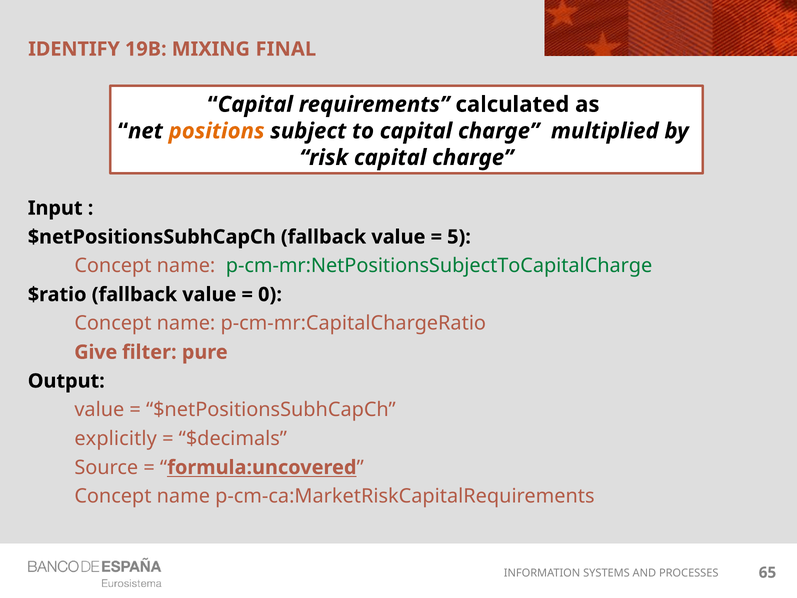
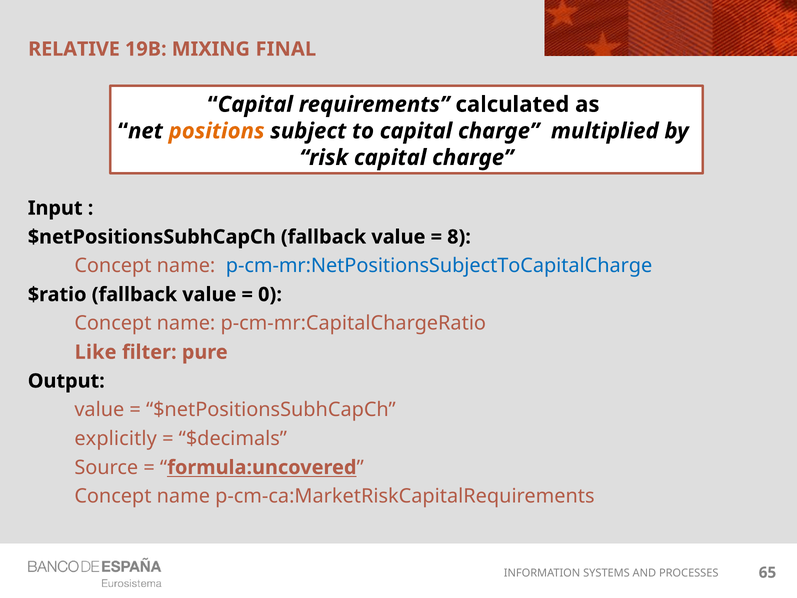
IDENTIFY: IDENTIFY -> RELATIVE (74, 49)
5: 5 -> 8 (459, 237)
p-cm-mr:NetPositionsSubjectToCapitalCharge colour: green -> blue (439, 266)
Give: Give -> Like (96, 352)
